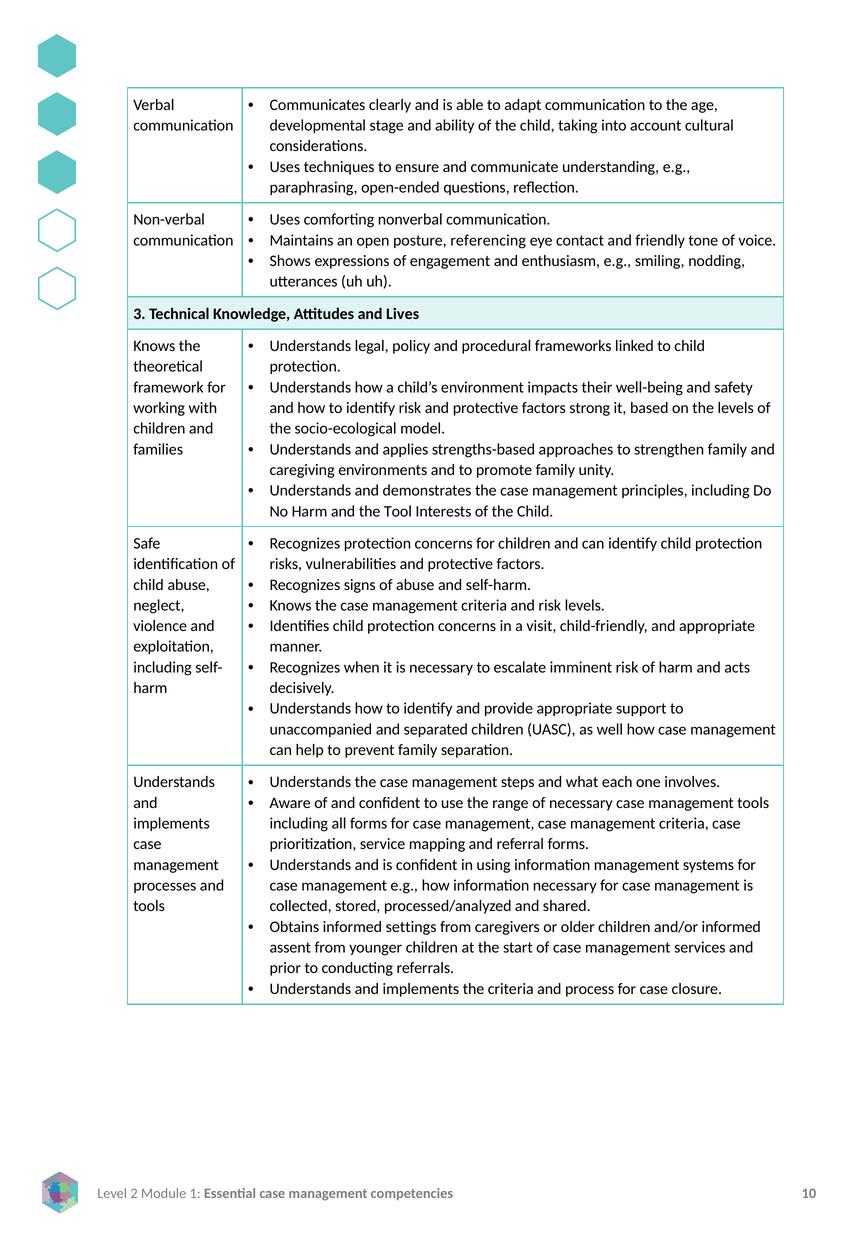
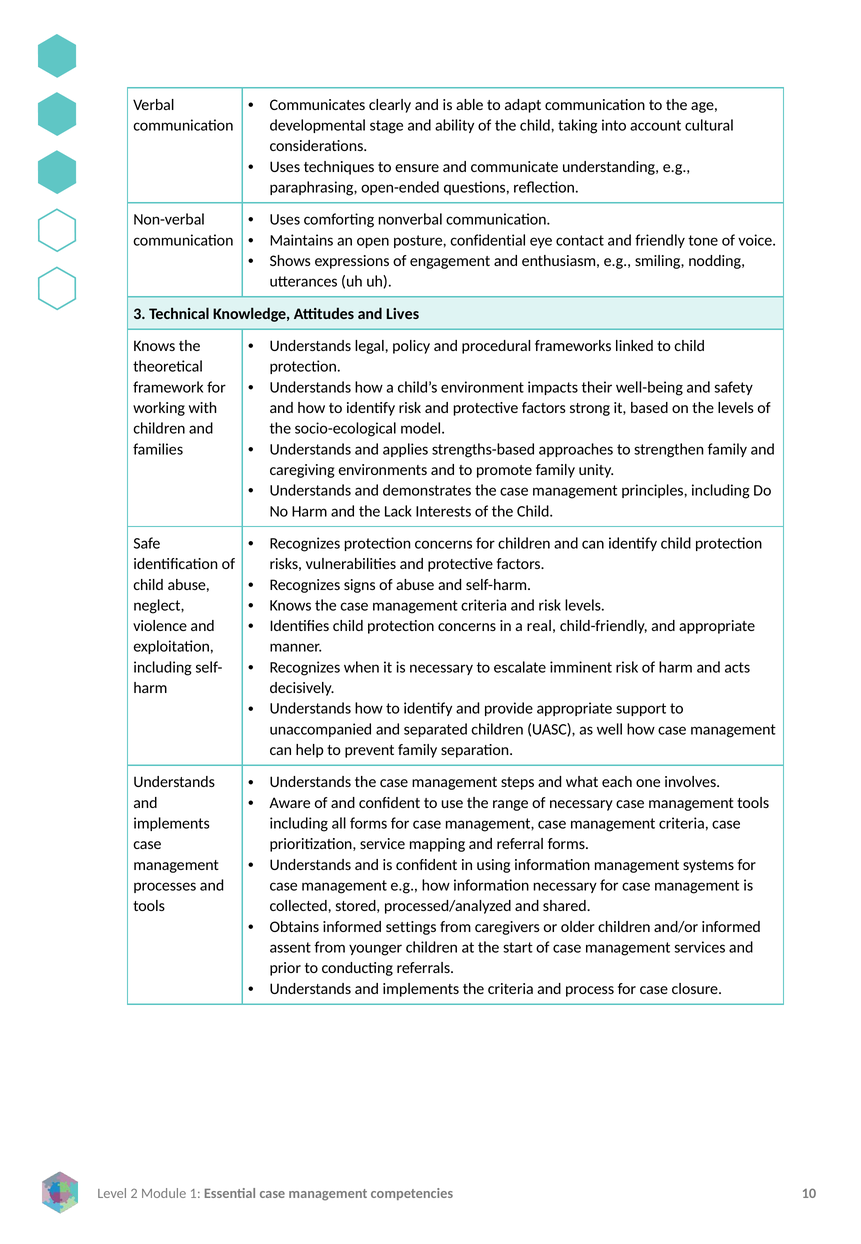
referencing: referencing -> confidential (488, 240)
Tool: Tool -> Lack (398, 511)
visit: visit -> real (541, 626)
